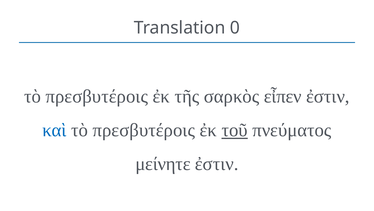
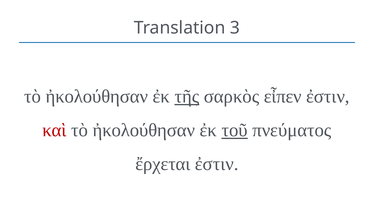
0: 0 -> 3 (235, 28)
πρεσβυτέροις: πρεσβυτέροις -> ἠκολούθησαν (97, 96)
τῆς underline: none -> present (187, 96)
καὶ colour: blue -> red (54, 130)
πρεσβυτέροις: πρεσβυτέροις -> ἠκολούθησαν (144, 130)
μείνητε: μείνητε -> ἔρχεται (163, 164)
